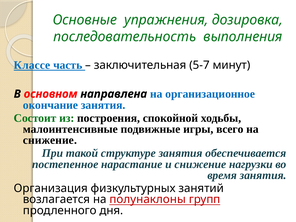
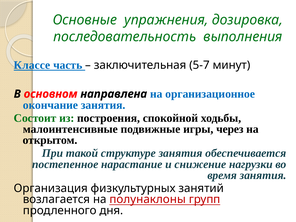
всего: всего -> через (230, 129)
снижение: снижение -> открытом (50, 140)
